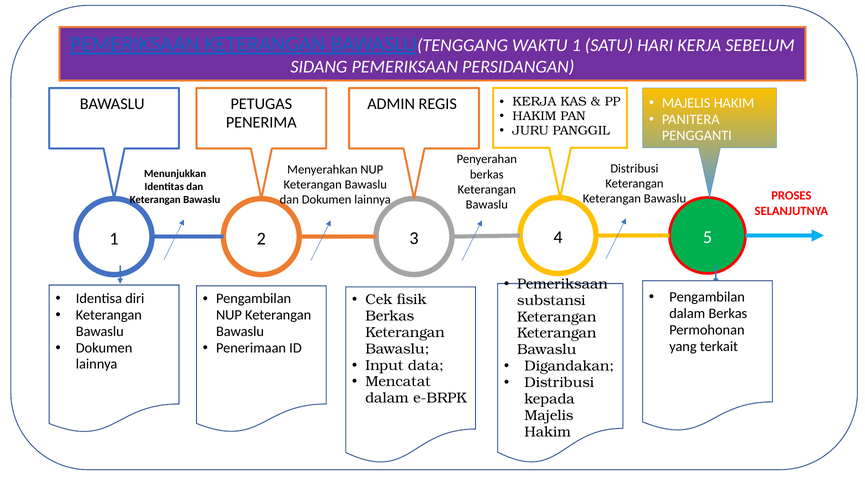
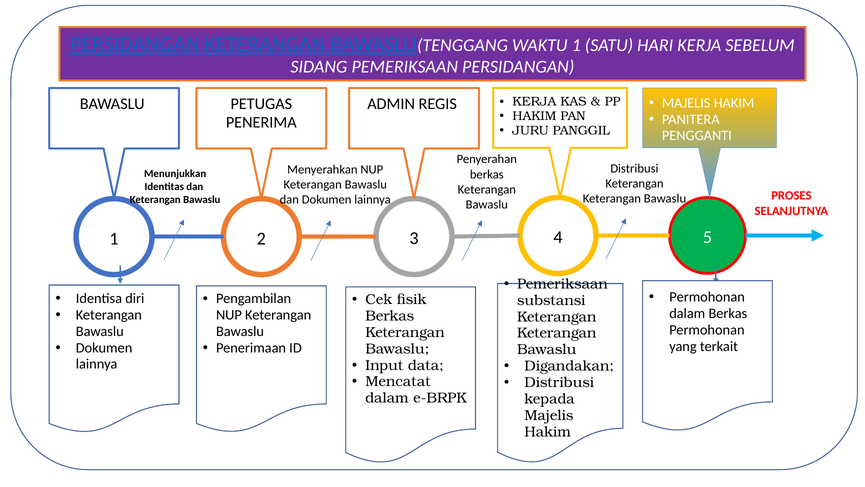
PEMERIKSAAN: PEMERIKSAAN -> PERSIDANGAN (135, 44)
Pengambilan: Pengambilan -> Permohonan (707, 297)
